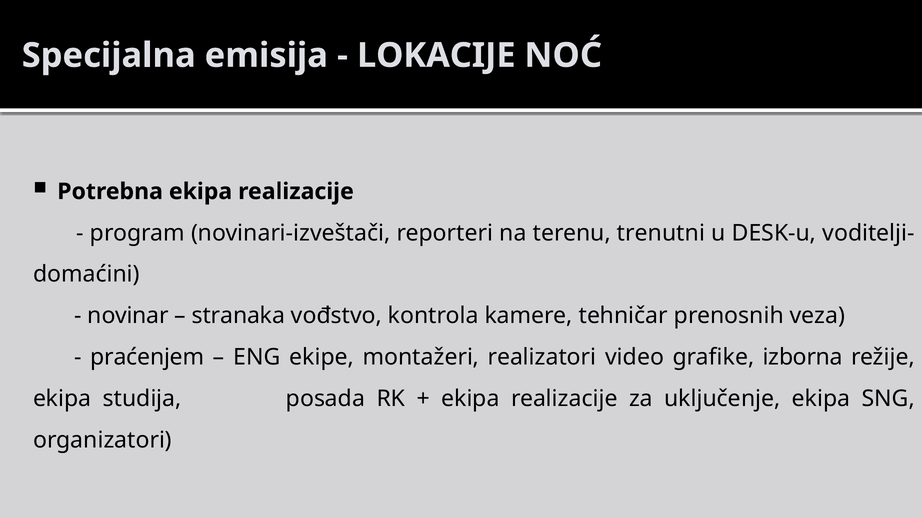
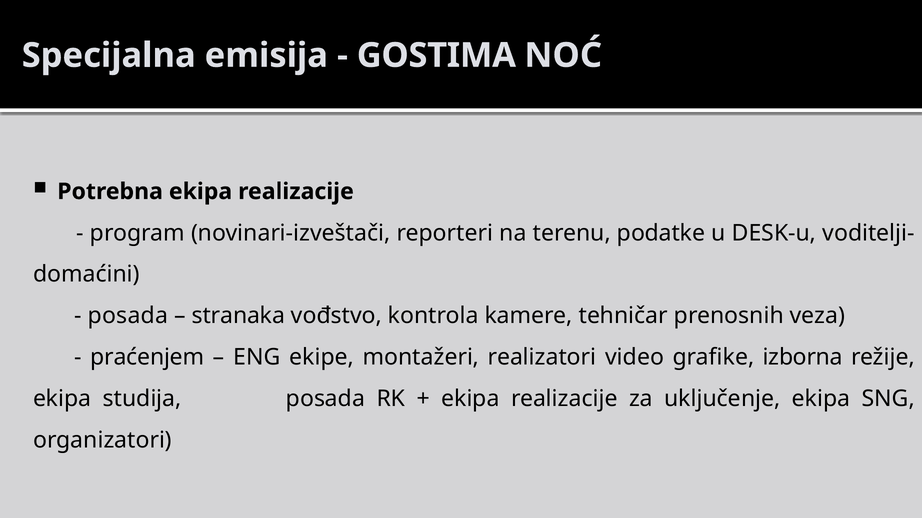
LOKACIJE: LOKACIJE -> GOSTIMA (436, 56)
trenutni: trenutni -> podatke (661, 233)
novinar: novinar -> posada (128, 316)
